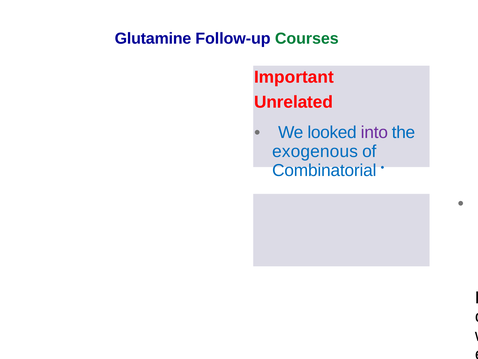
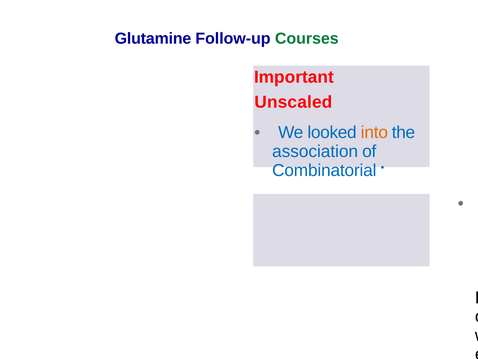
Unrelated: Unrelated -> Unscaled (293, 102)
into colour: purple -> orange (374, 132)
exogenous: exogenous -> association (315, 151)
